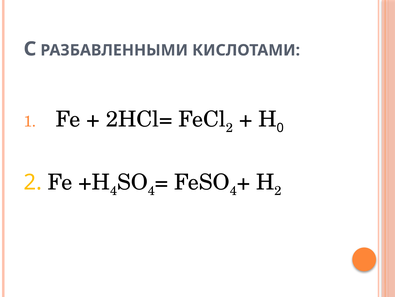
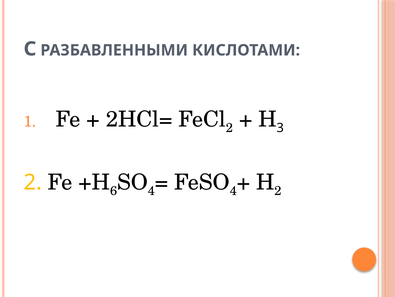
0: 0 -> 3 (280, 128)
4: 4 -> 6 (114, 190)
